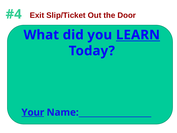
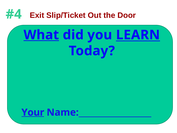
What underline: none -> present (41, 35)
